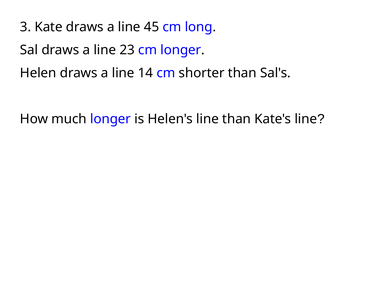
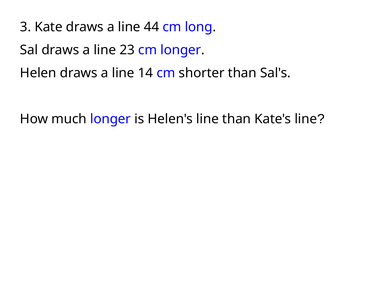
45: 45 -> 44 (152, 27)
